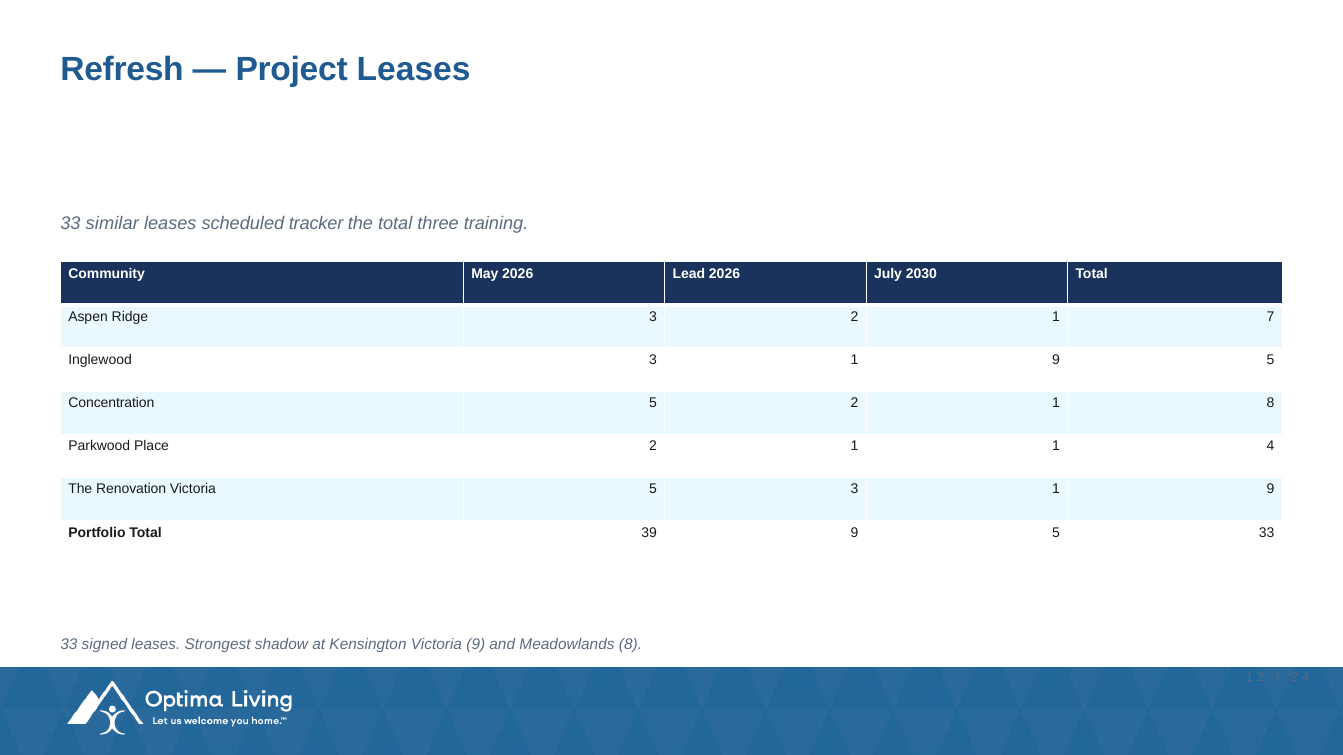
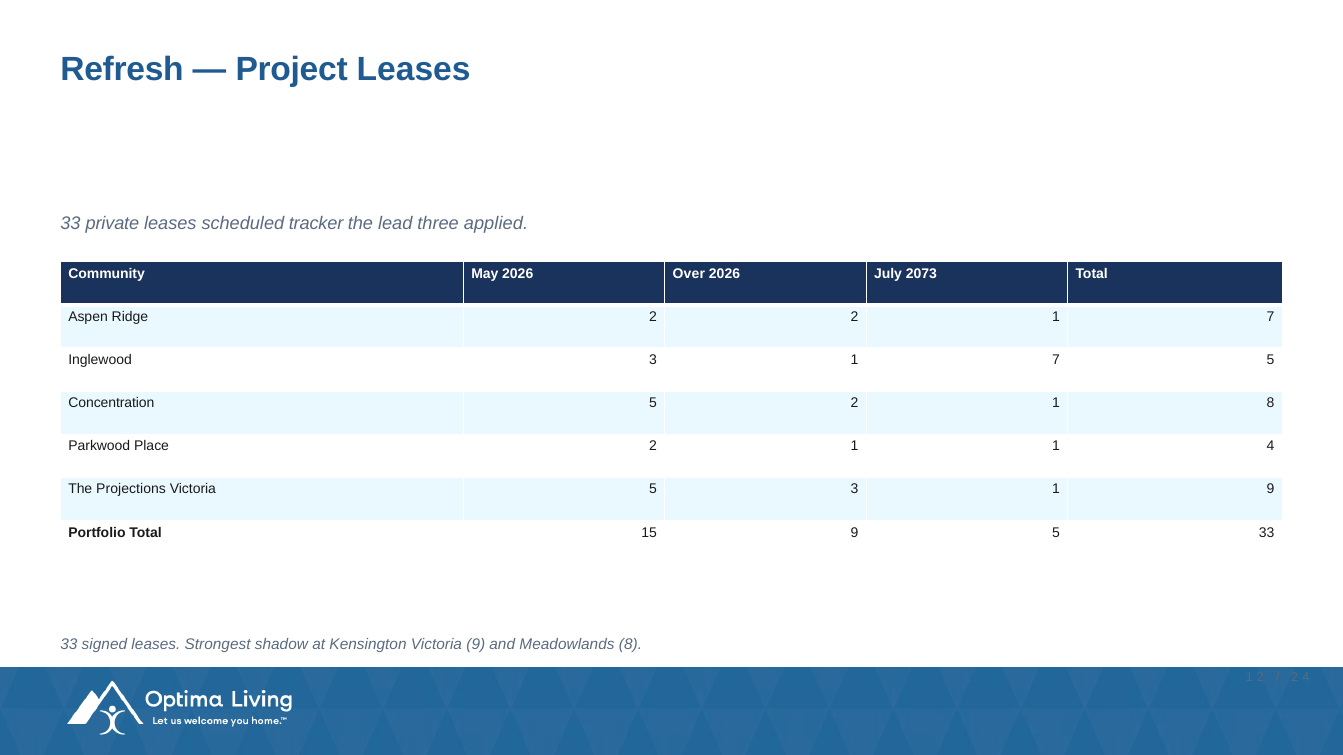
similar: similar -> private (112, 224)
the total: total -> lead (395, 224)
training: training -> applied (496, 224)
Lead: Lead -> Over (689, 274)
2030: 2030 -> 2073 (921, 274)
Ridge 3: 3 -> 2 (653, 317)
Inglewood 3 1 9: 9 -> 7 (1056, 360)
Renovation: Renovation -> Projections (131, 490)
39: 39 -> 15 (649, 533)
